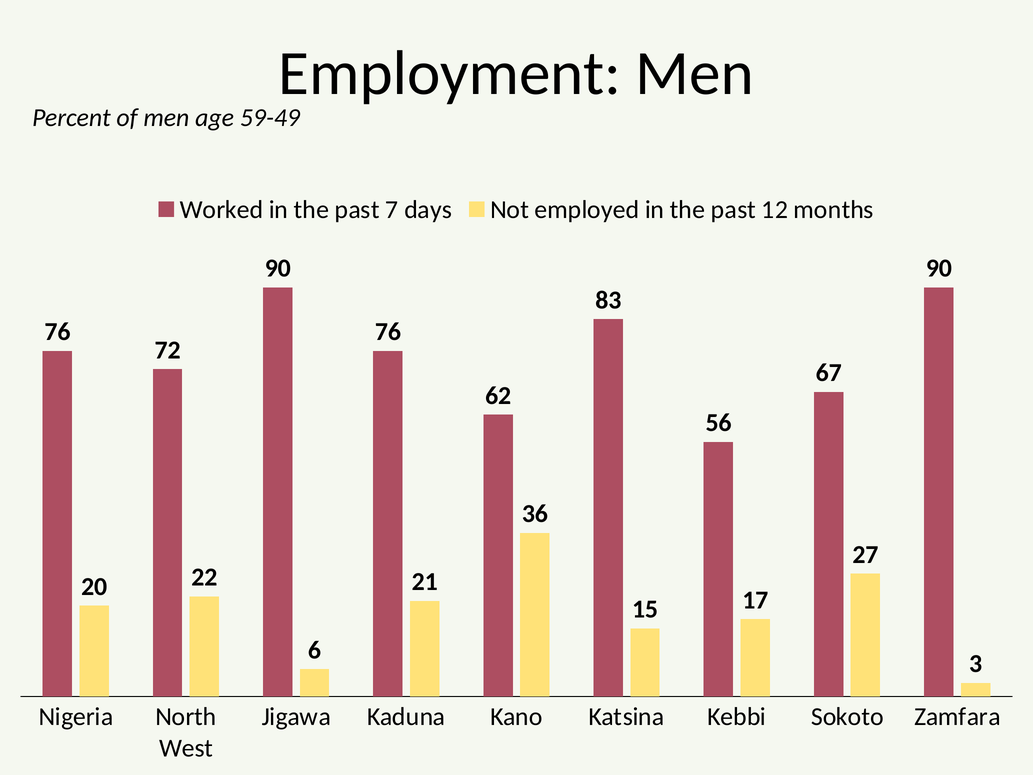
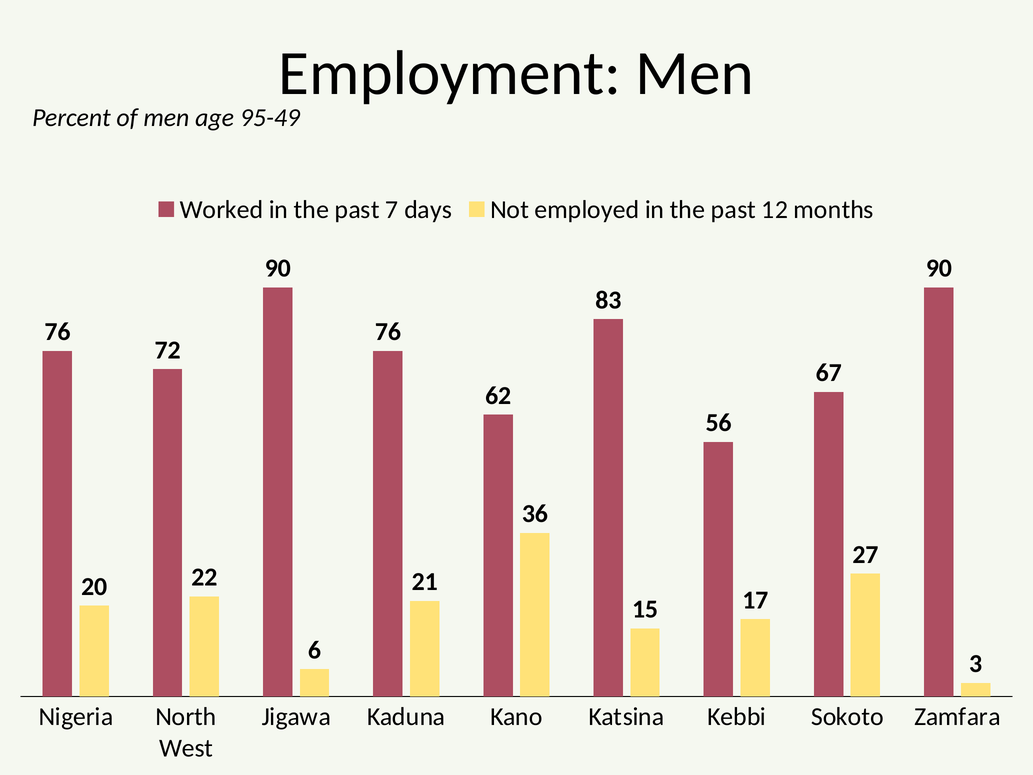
59-49: 59-49 -> 95-49 (270, 118)
